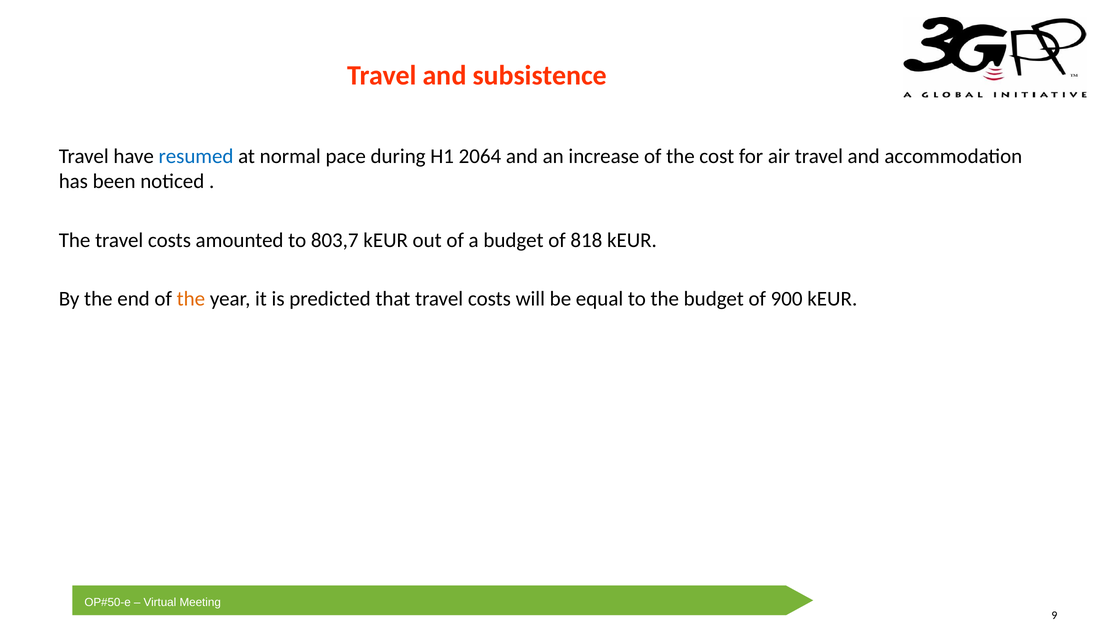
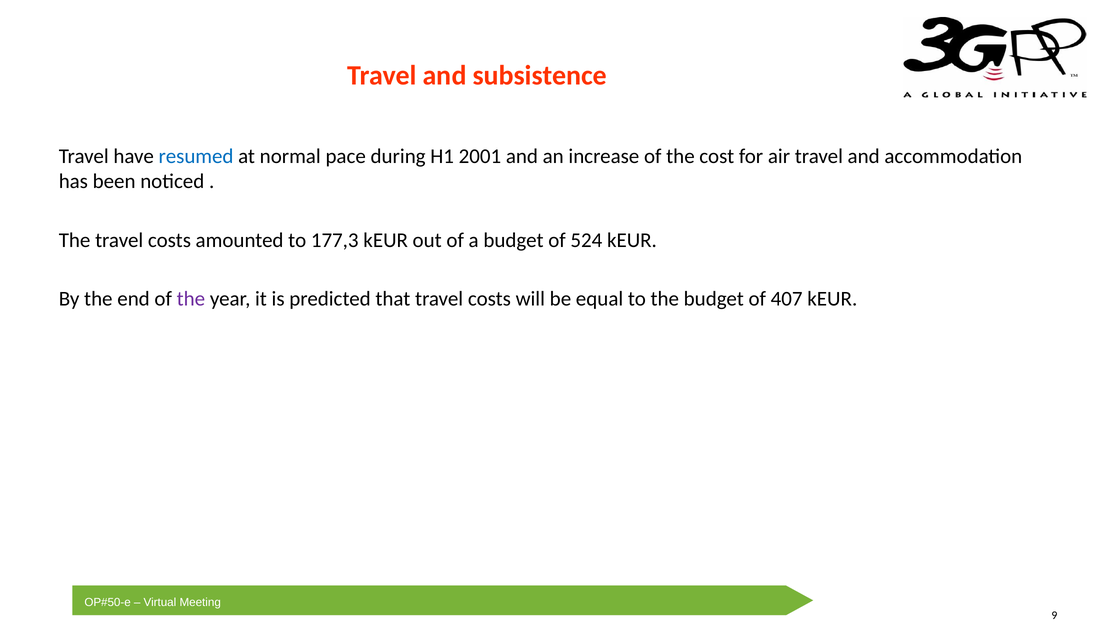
2064: 2064 -> 2001 (480, 156)
803,7: 803,7 -> 177,3 (335, 240)
818: 818 -> 524 (586, 240)
the colour: orange -> purple (191, 299)
900: 900 -> 407 (787, 299)
